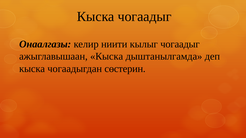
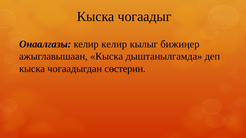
келир ниити: ниити -> келир (114, 44)
кылыг чогаадыг: чогаадыг -> бижиӊер (180, 44)
